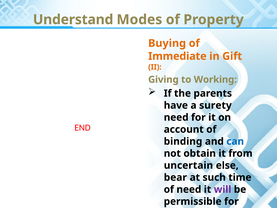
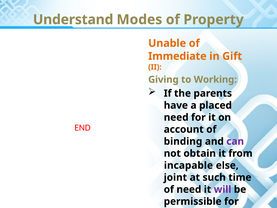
Buying: Buying -> Unable (167, 43)
surety: surety -> placed (215, 105)
can colour: blue -> purple (235, 141)
uncertain: uncertain -> incapable (188, 165)
bear: bear -> joint (175, 177)
